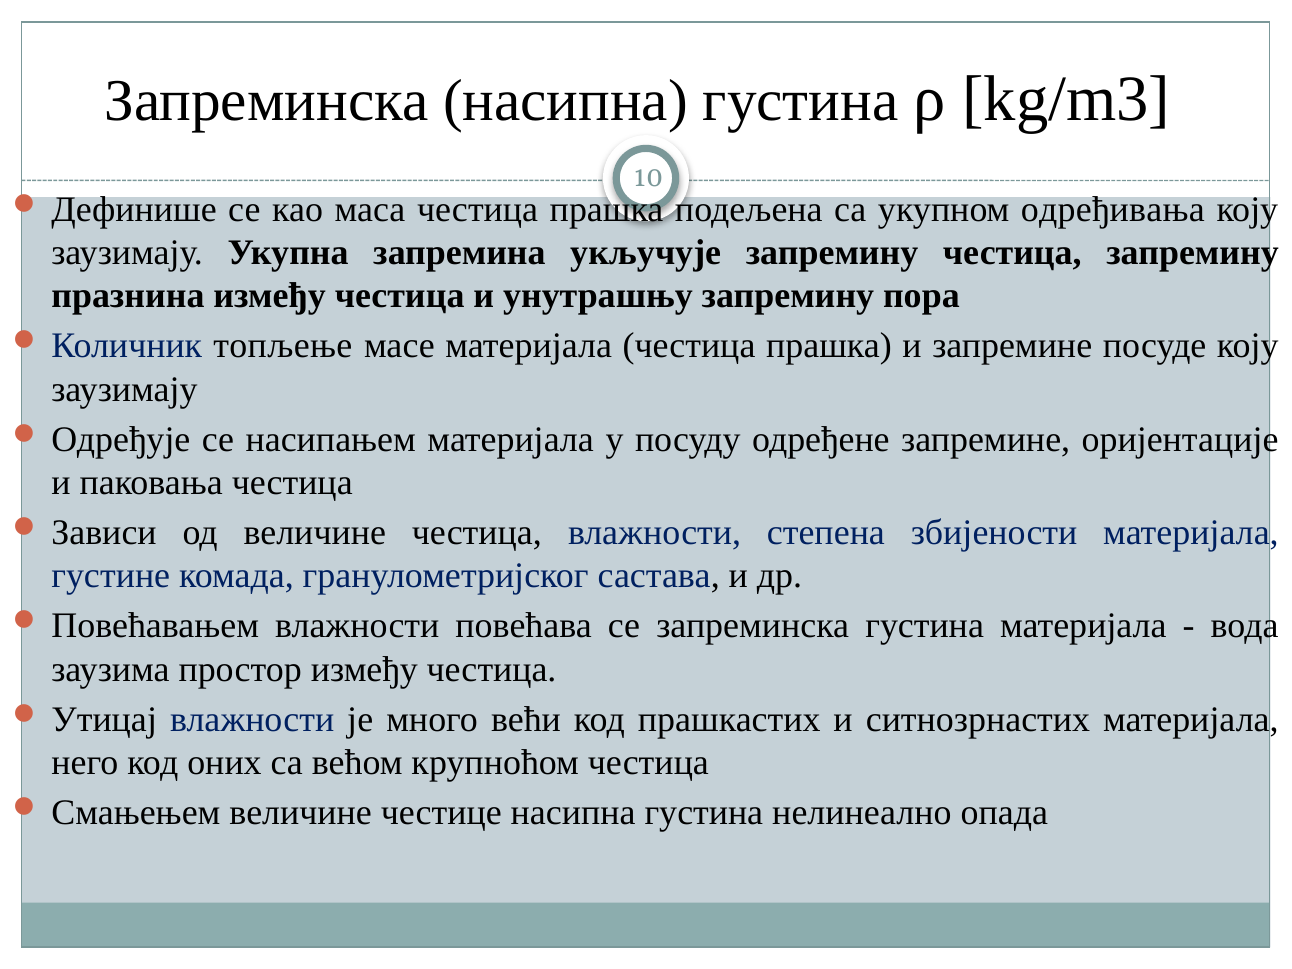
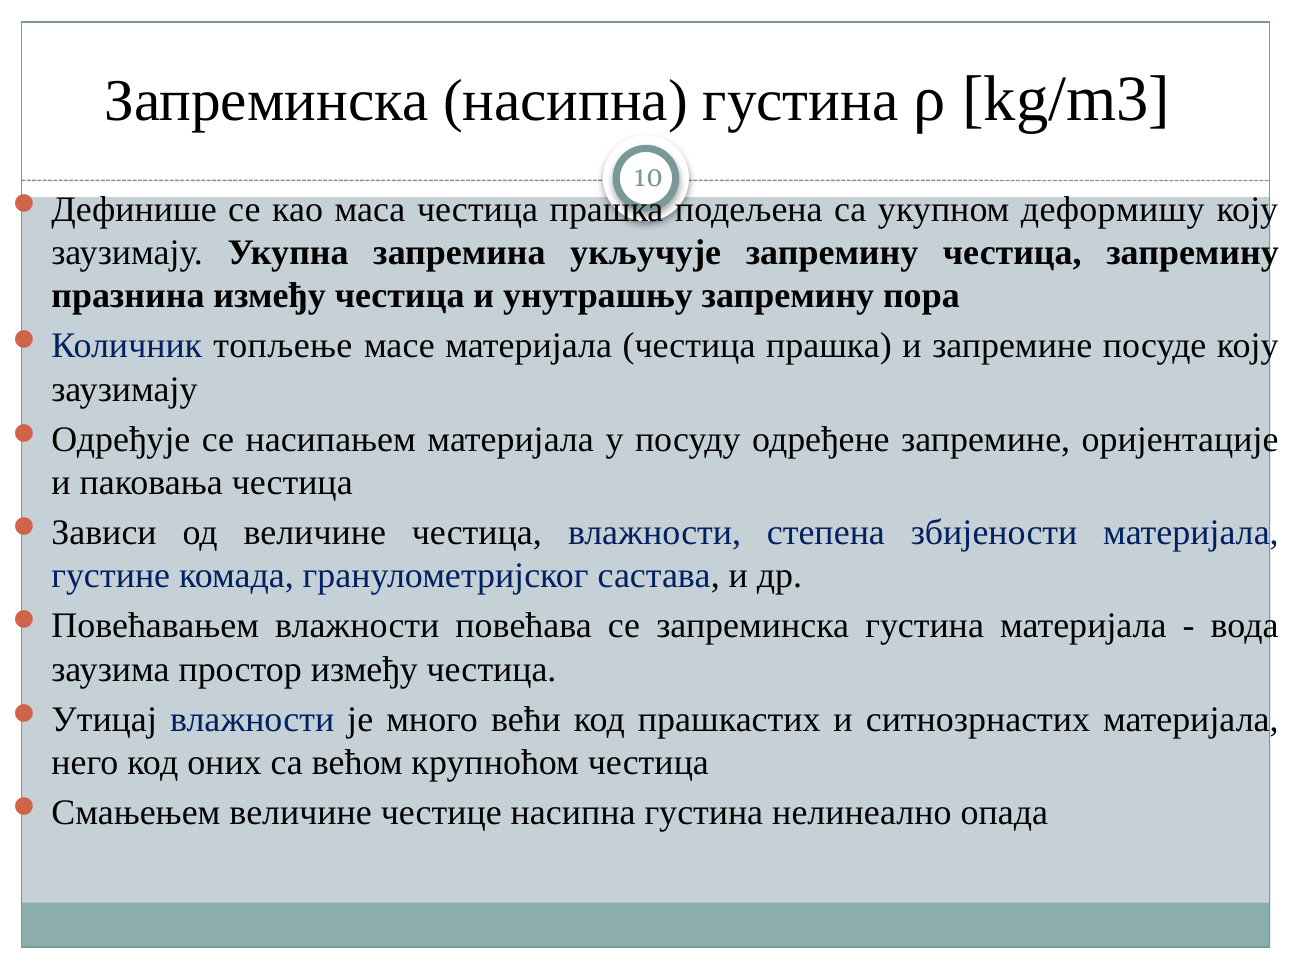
одређивања: одређивања -> деформишу (1113, 210)
